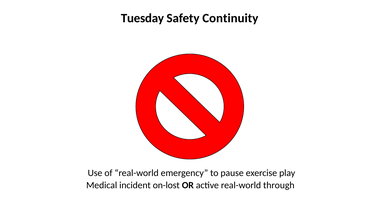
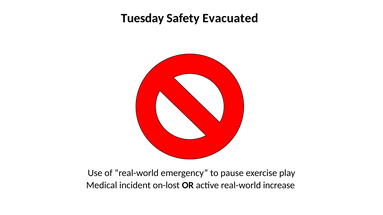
Continuity: Continuity -> Evacuated (230, 18)
through: through -> increase (279, 186)
